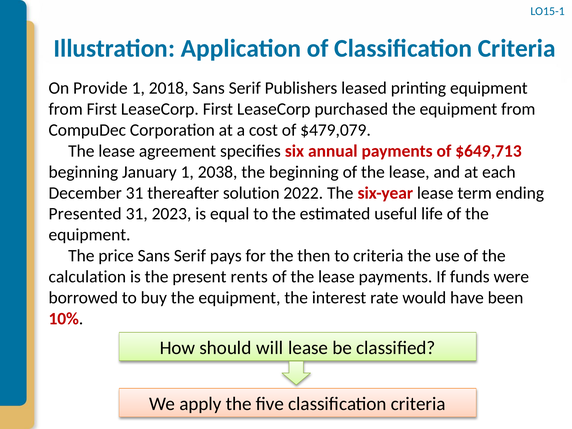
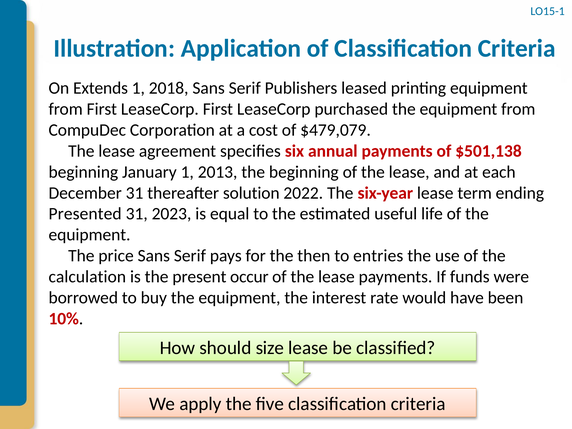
Provide: Provide -> Extends (101, 88)
$649,713: $649,713 -> $501,138 (488, 151)
2038: 2038 -> 2013 (218, 172)
to criteria: criteria -> entries (378, 256)
rents: rents -> occur (249, 277)
will: will -> size (270, 348)
